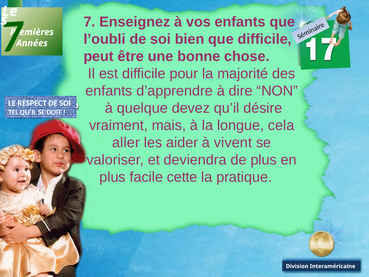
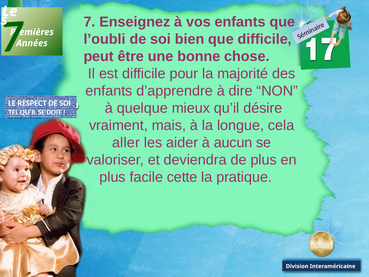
devez: devez -> mieux (191, 108)
vivent: vivent -> aucun (233, 143)
